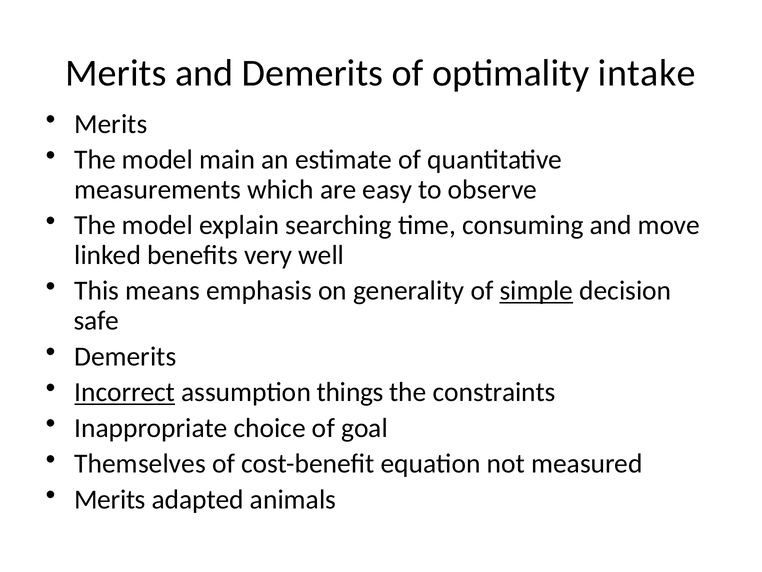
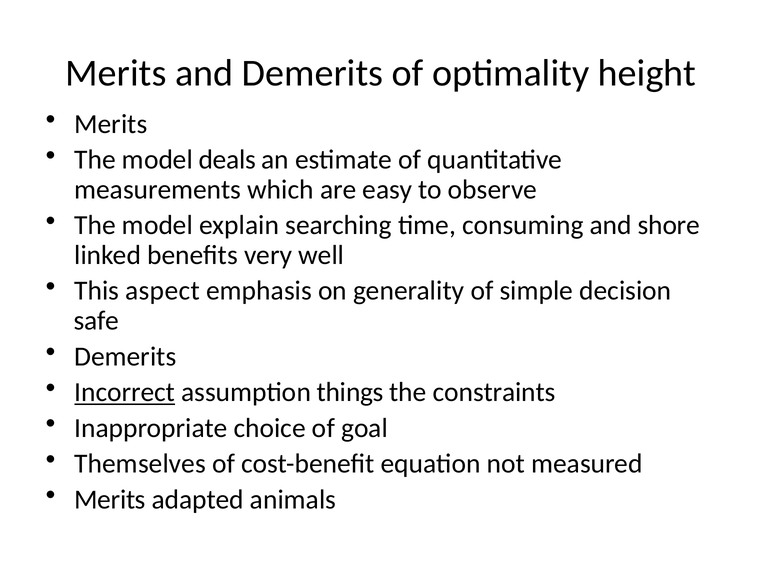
intake: intake -> height (647, 73)
main: main -> deals (227, 160)
move: move -> shore (669, 225)
means: means -> aspect (163, 291)
simple underline: present -> none (536, 291)
